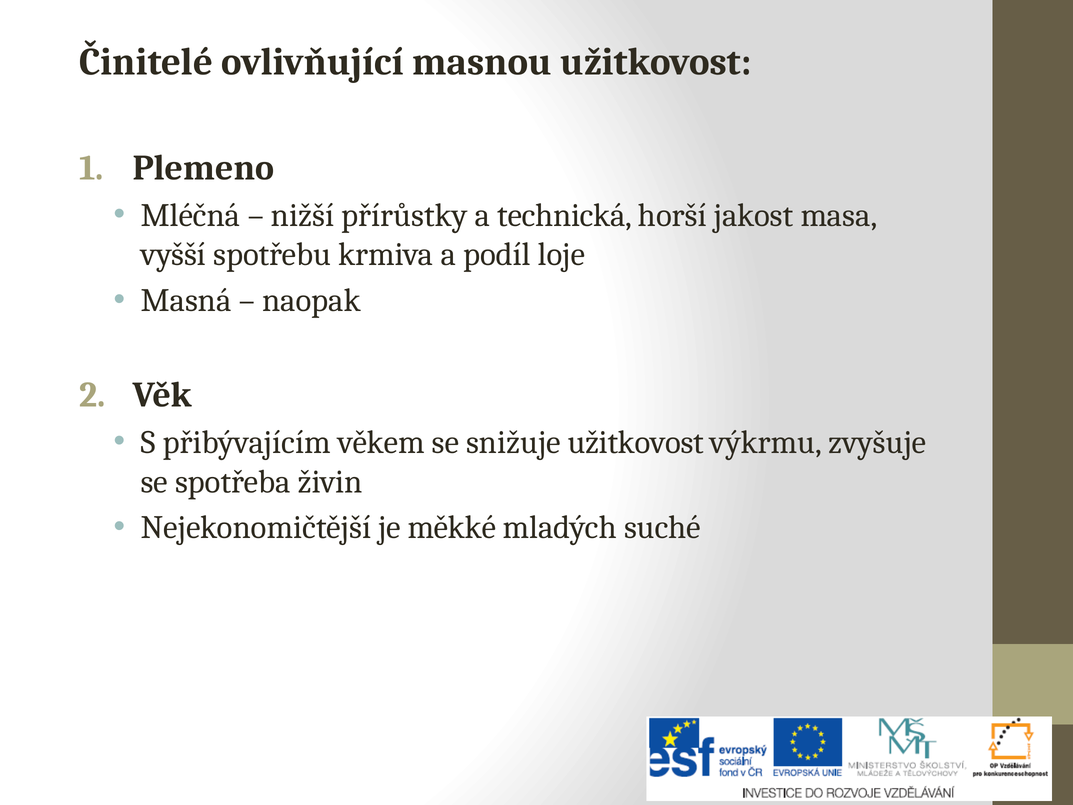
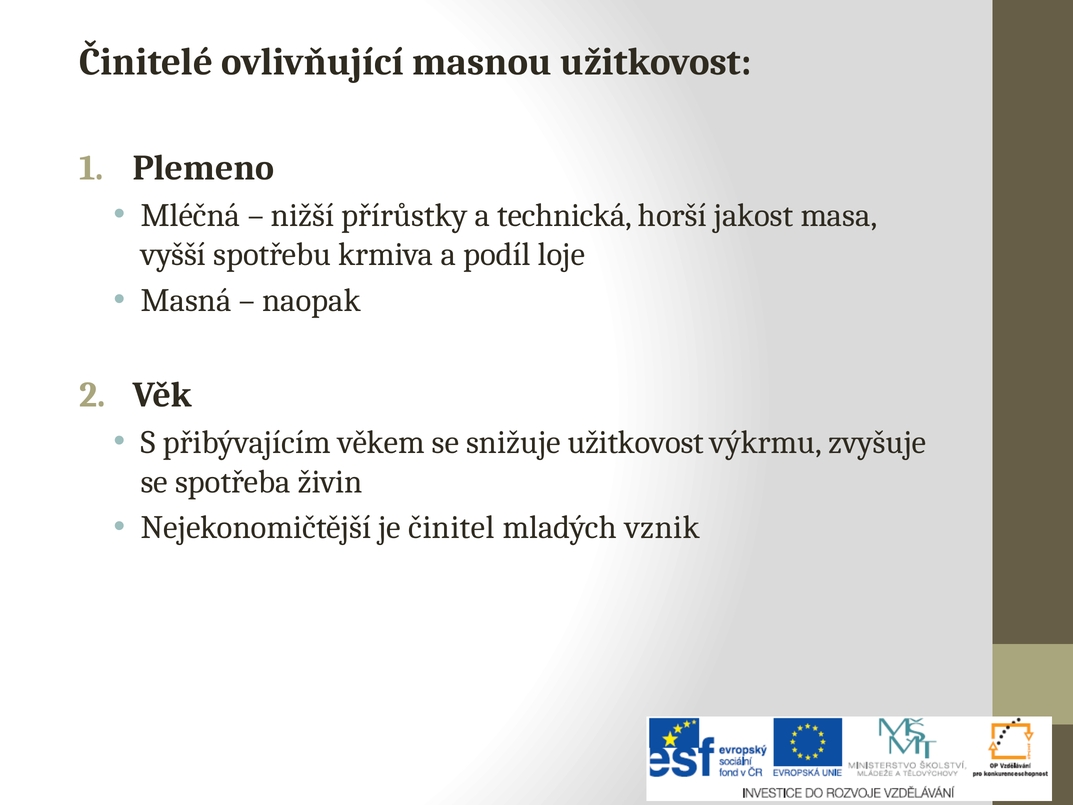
měkké: měkké -> činitel (452, 527)
suché: suché -> vznik (662, 527)
